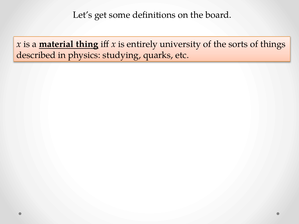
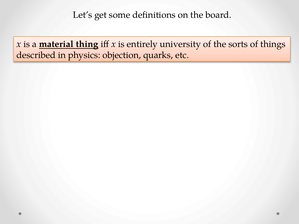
studying: studying -> objection (122, 55)
